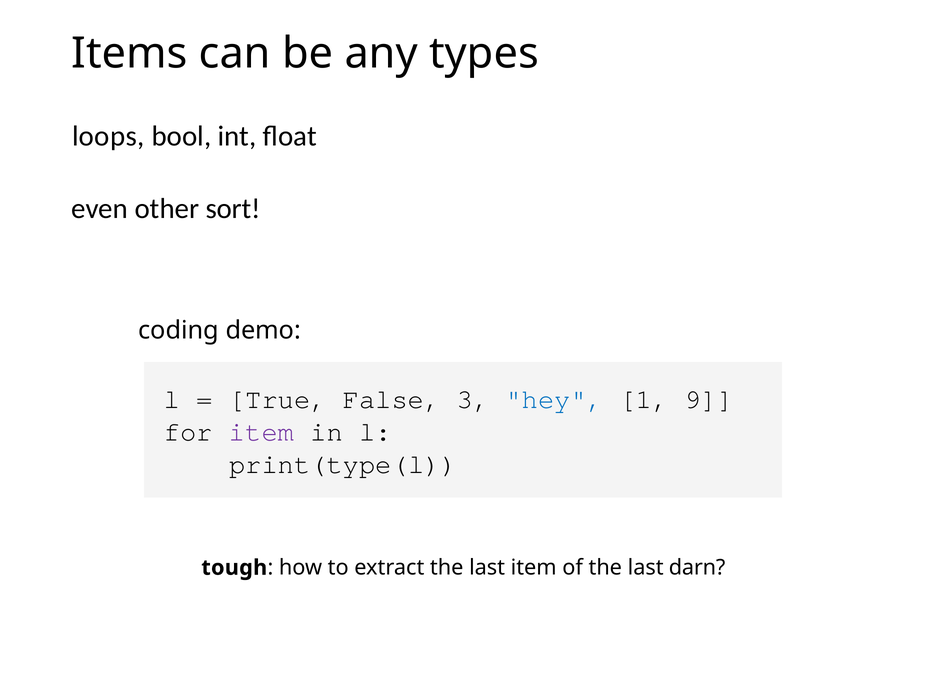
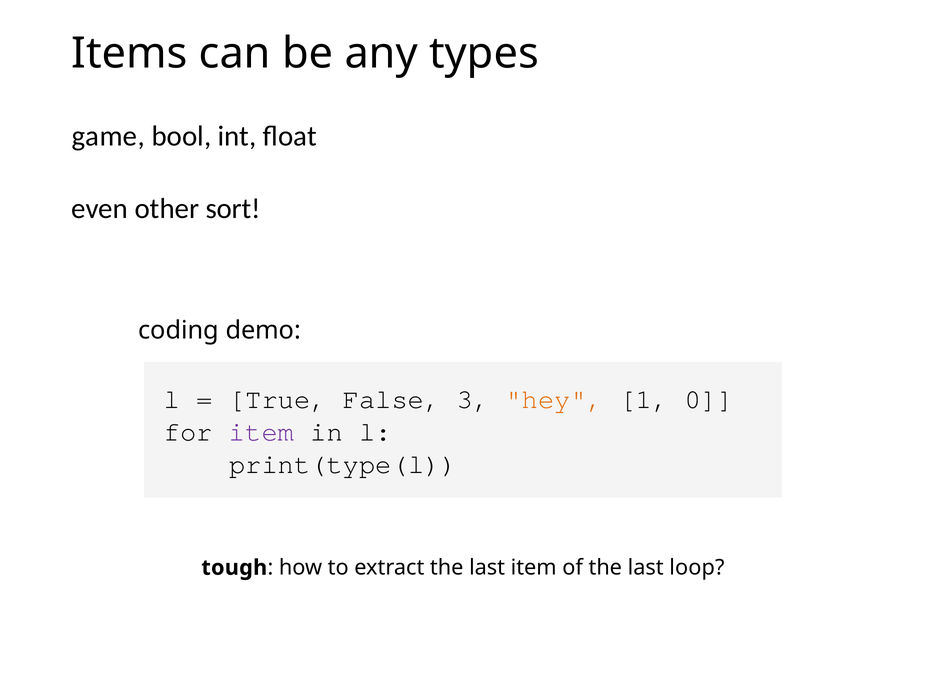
loops: loops -> game (108, 136)
hey colour: blue -> orange (554, 399)
9: 9 -> 0 (709, 399)
darn: darn -> loop (697, 568)
